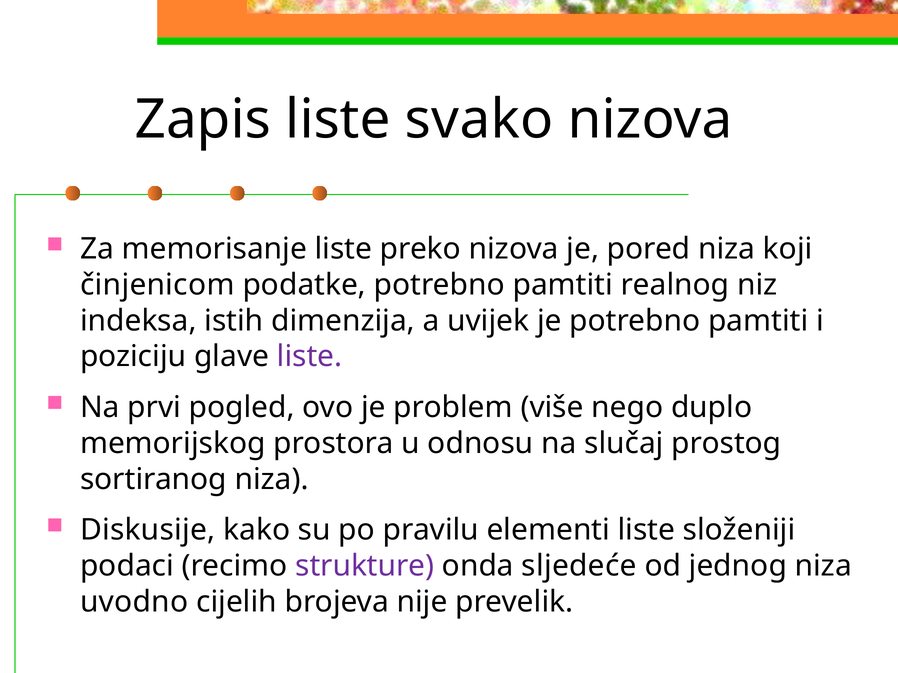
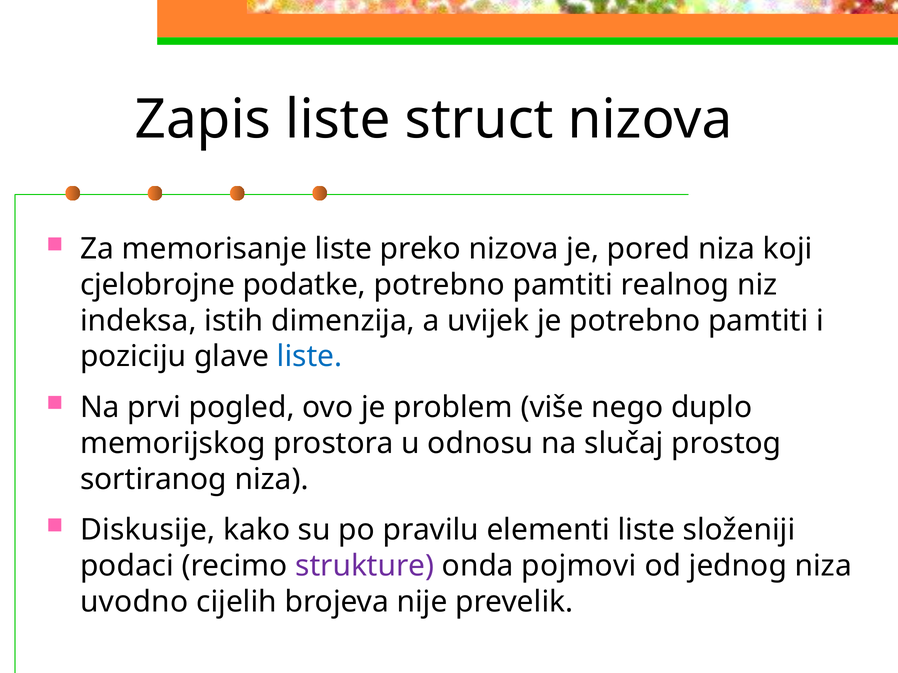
svako: svako -> struct (479, 120)
činjenicom: činjenicom -> cjelobrojne (158, 285)
liste colour: purple -> blue (310, 357)
sljedeće: sljedeće -> pojmovi (579, 566)
